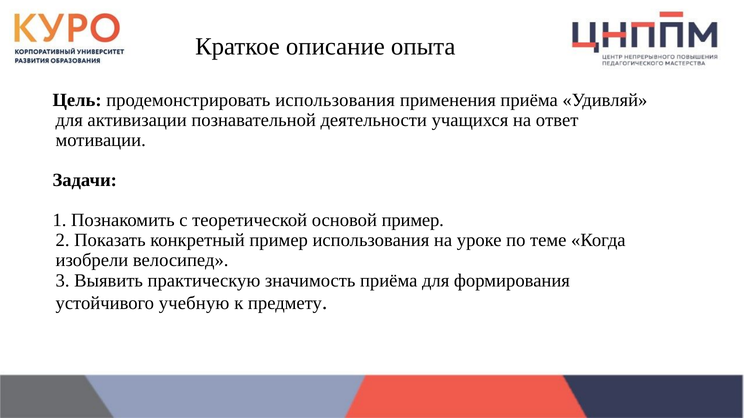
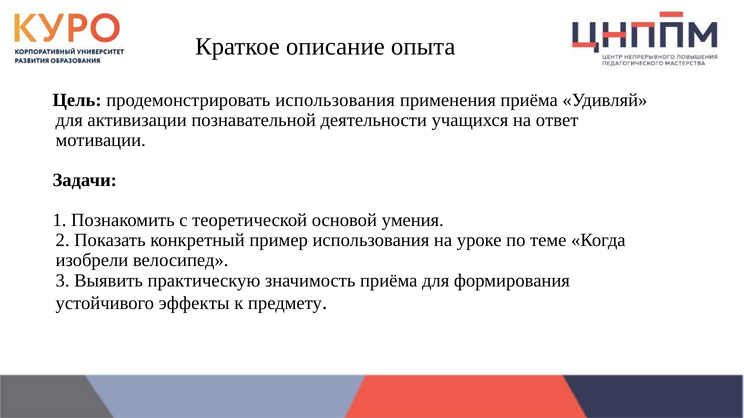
основой пример: пример -> умения (413, 220)
учебную: учебную -> эффекты (194, 303)
